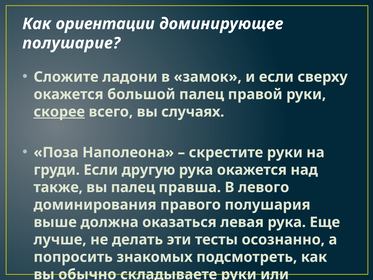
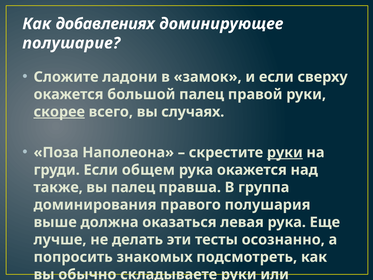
ориентации: ориентации -> добавлениях (105, 24)
руки underline: none -> present (285, 152)
другую: другую -> общем (148, 170)
левого: левого -> группа (264, 187)
